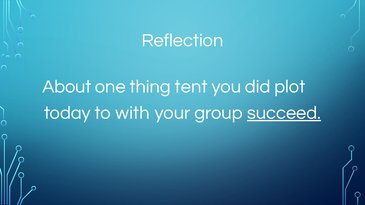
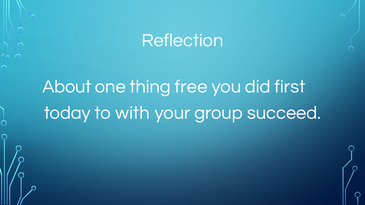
tent: tent -> free (191, 87)
plot: plot -> first (290, 87)
succeed underline: present -> none (284, 113)
